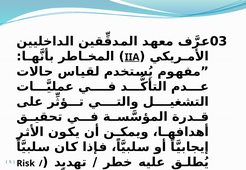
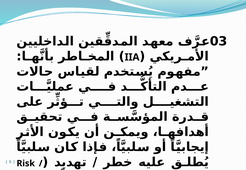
IIA underline: present -> none (132, 57)
